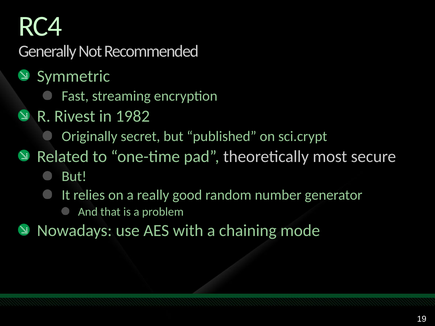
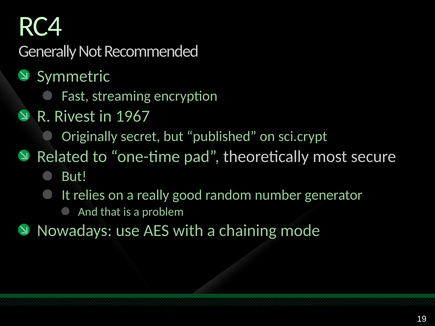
1982: 1982 -> 1967 (133, 116)
